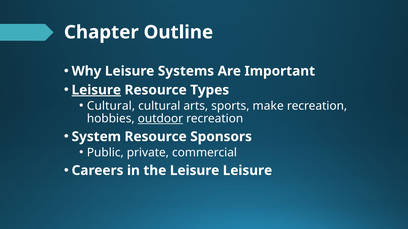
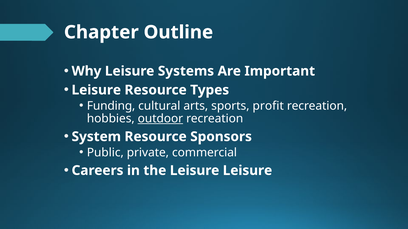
Leisure underline: present -> none (96, 90)
Cultural: Cultural -> Funding (111, 106)
make: make -> profit (268, 106)
